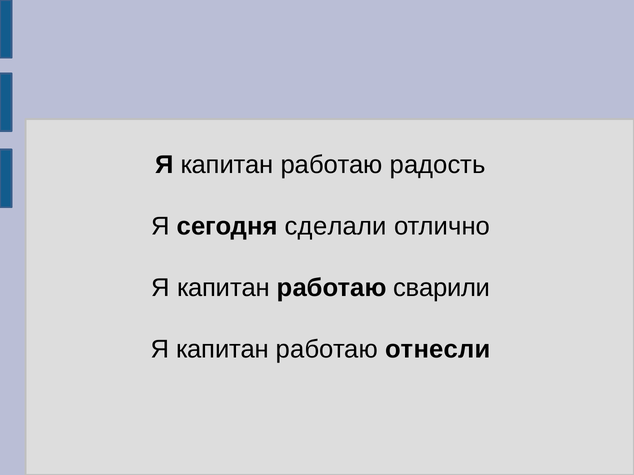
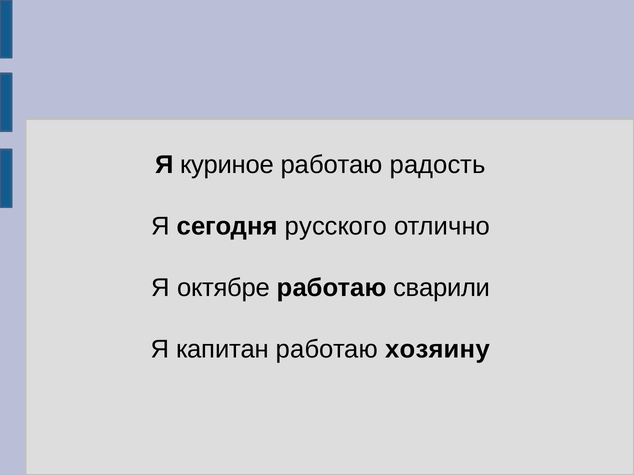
капитан: капитан -> куриное (227, 165)
сделали: сделали -> русского (336, 227)
капитан: капитан -> октябре (224, 288)
отнесли: отнесли -> хозяину (438, 350)
